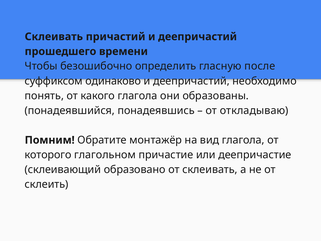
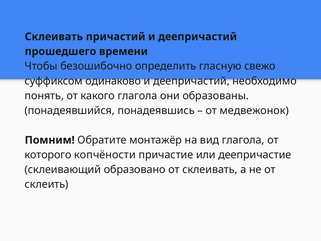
после: после -> свежо (260, 66)
откладываю: откладываю -> медвежонок (254, 110)
глагольном: глагольном -> копчёности (105, 155)
